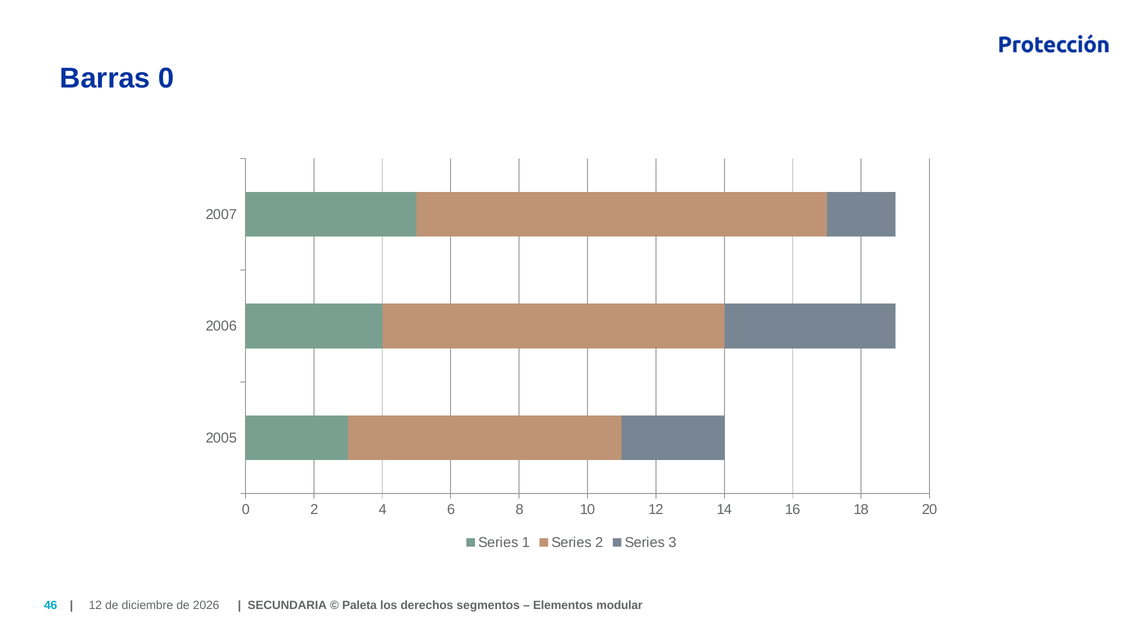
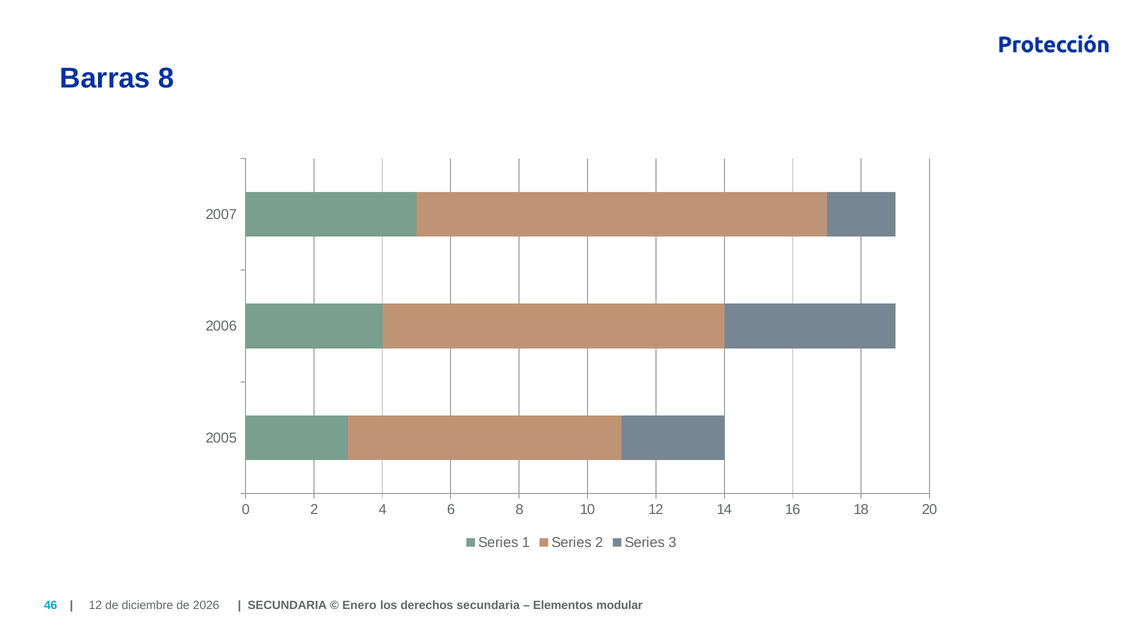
Barras 0: 0 -> 8 (166, 78)
Paleta: Paleta -> Enero (359, 605)
derechos segmentos: segmentos -> secundaria (488, 605)
